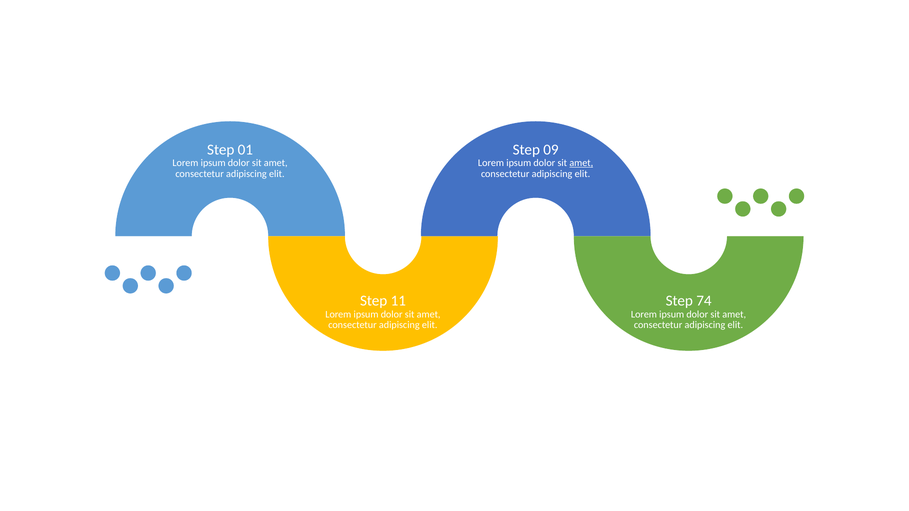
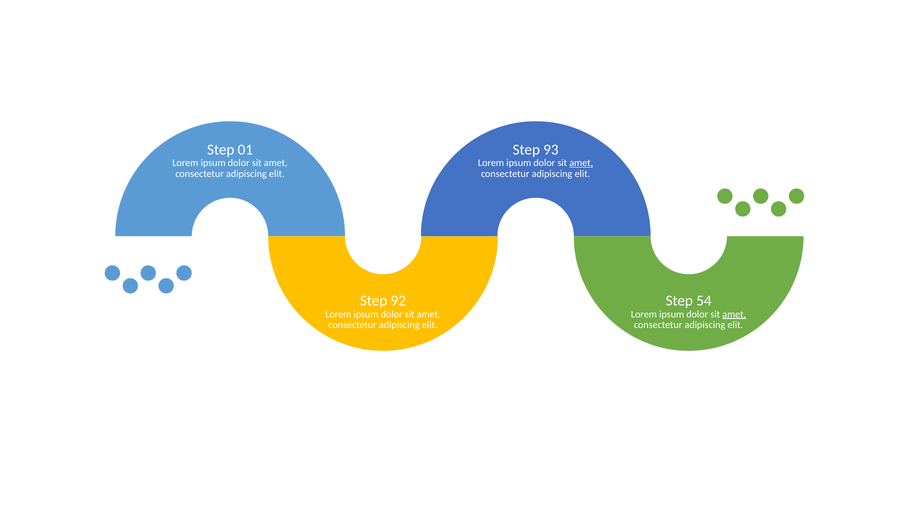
09: 09 -> 93 (551, 150)
11: 11 -> 92 (398, 301)
74: 74 -> 54 (704, 301)
amet underline: none -> present (734, 314)
